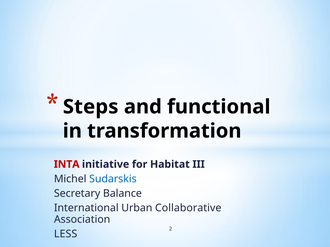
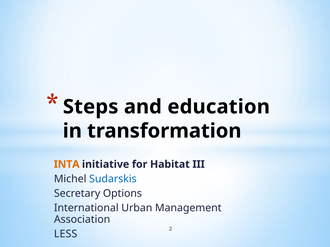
functional: functional -> education (219, 107)
INTA colour: red -> orange (67, 165)
Balance: Balance -> Options (122, 194)
Collaborative: Collaborative -> Management (188, 208)
